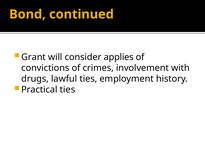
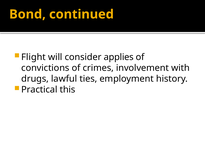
Grant: Grant -> Flight (34, 57)
Practical ties: ties -> this (68, 90)
